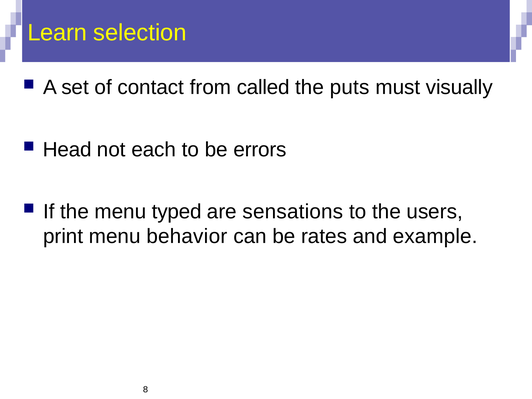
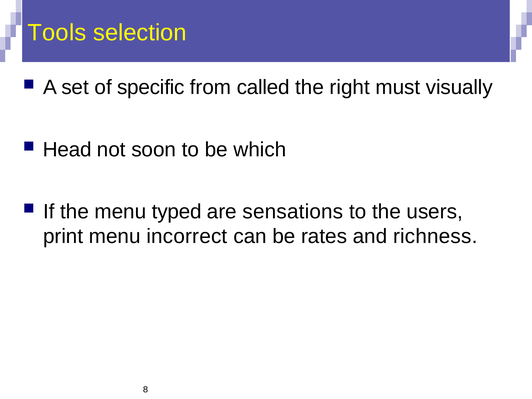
Learn: Learn -> Tools (57, 33)
contact: contact -> specific (151, 87)
puts: puts -> right (350, 87)
each: each -> soon (154, 150)
errors: errors -> which (260, 150)
behavior: behavior -> incorrect (187, 236)
example: example -> richness (435, 236)
